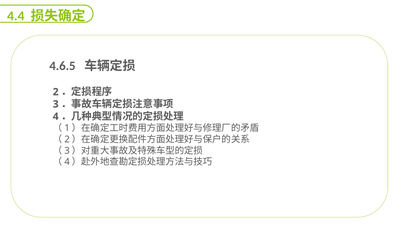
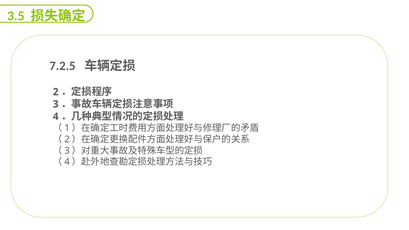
4.4: 4.4 -> 3.5 (16, 16)
4.6.5: 4.6.5 -> 7.2.5 (62, 66)
